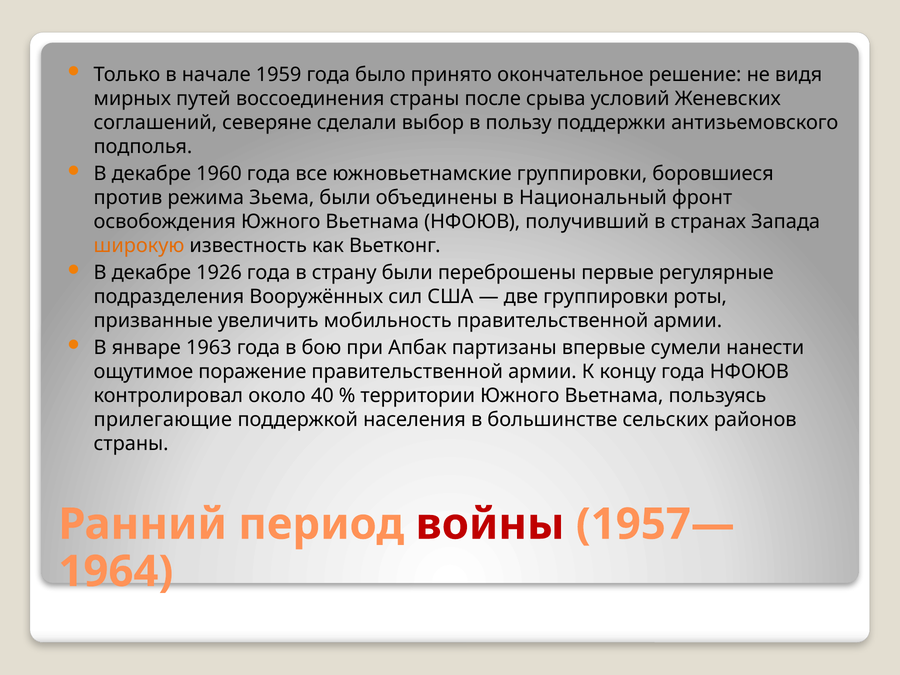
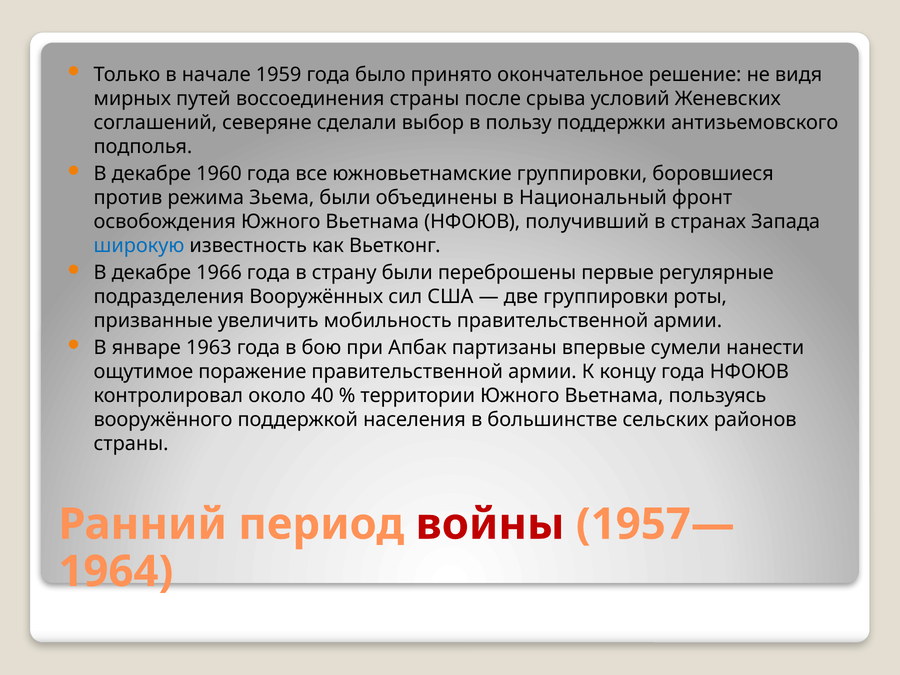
широкую colour: orange -> blue (139, 246)
1926: 1926 -> 1966 (219, 273)
прилегающие: прилегающие -> вооружённого (163, 420)
